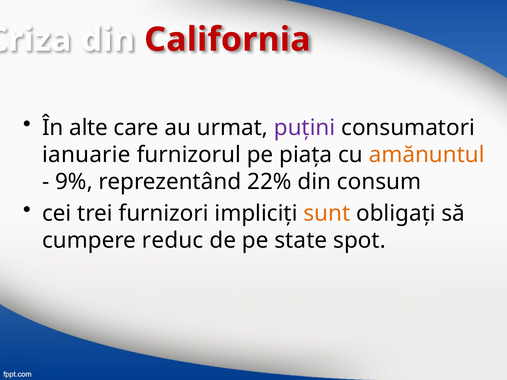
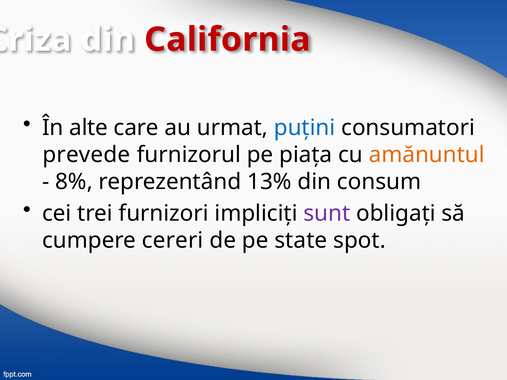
puţini colour: purple -> blue (305, 128)
ianuarie: ianuarie -> prevede (86, 155)
9%: 9% -> 8% (74, 182)
22%: 22% -> 13% (269, 182)
sunt colour: orange -> purple (327, 214)
reduc: reduc -> cereri (173, 241)
